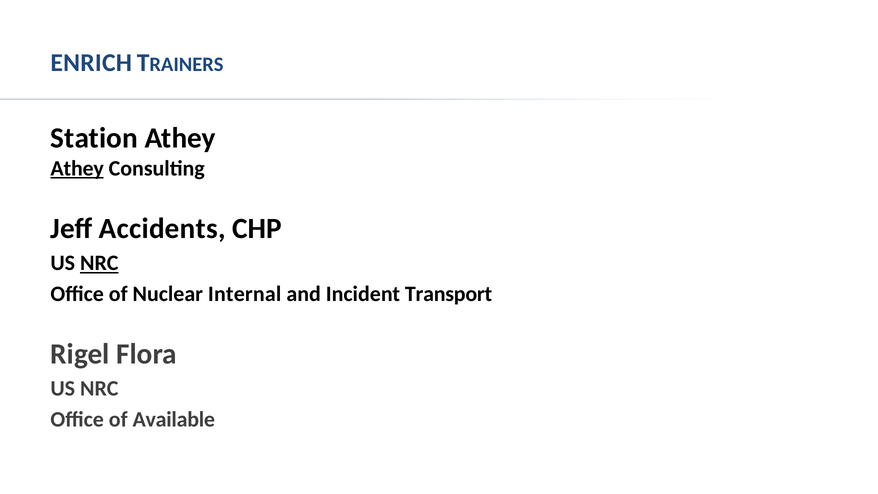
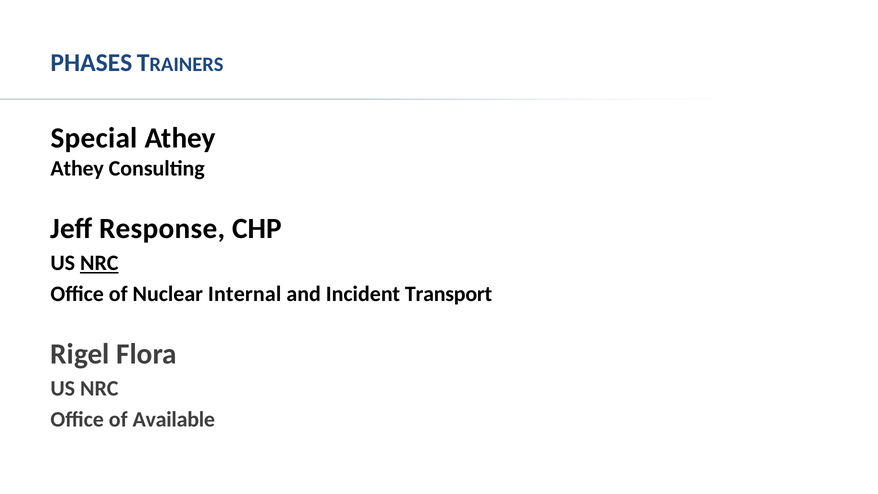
ENRICH: ENRICH -> PHASES (91, 63)
Station: Station -> Special (94, 138)
Athey underline: present -> none (77, 168)
Accidents: Accidents -> Response (162, 229)
